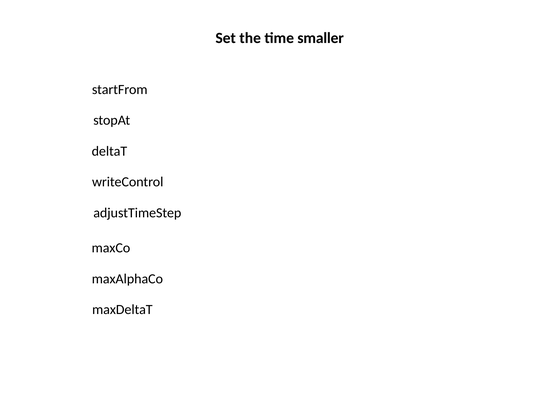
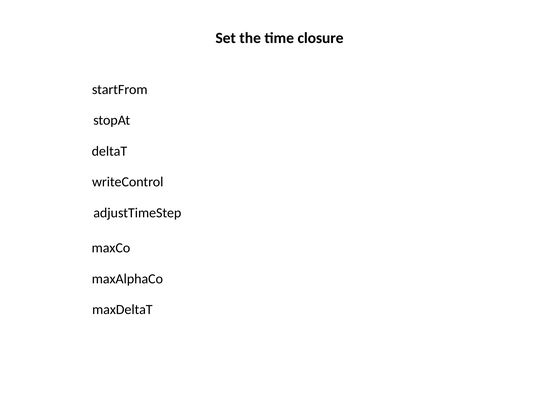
smaller: smaller -> closure (321, 38)
